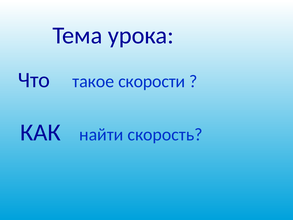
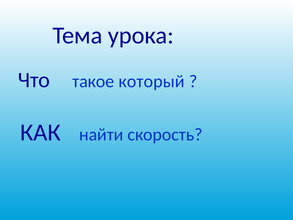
скорости: скорости -> который (152, 81)
